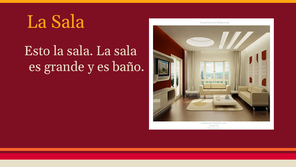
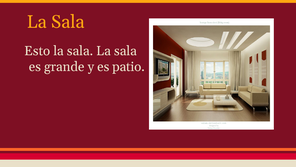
baño: baño -> patio (129, 67)
